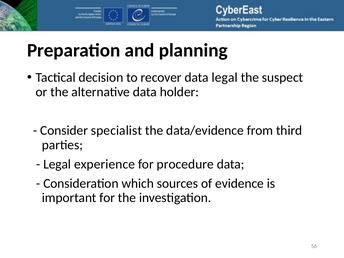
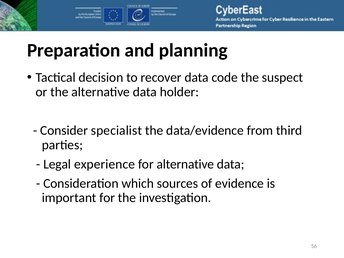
data legal: legal -> code (225, 78)
for procedure: procedure -> alternative (185, 164)
